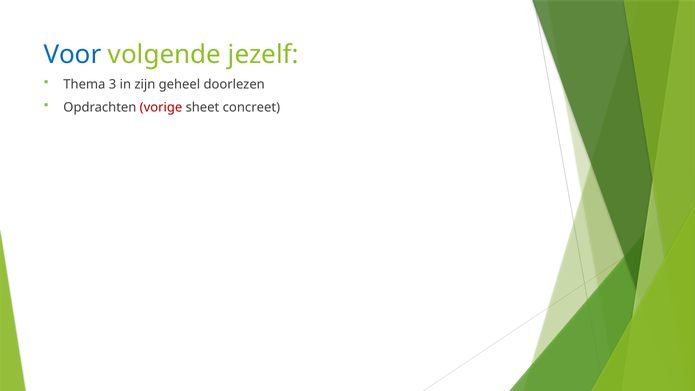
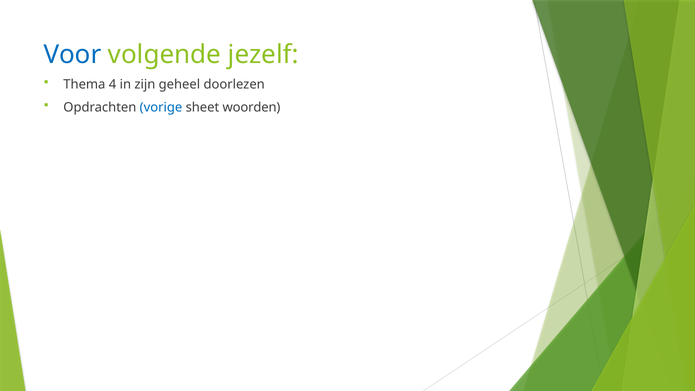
3: 3 -> 4 (113, 84)
vorige colour: red -> blue (161, 107)
concreet: concreet -> woorden (252, 107)
